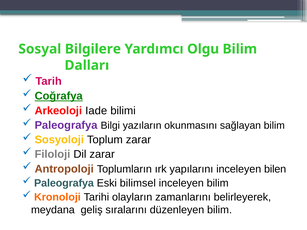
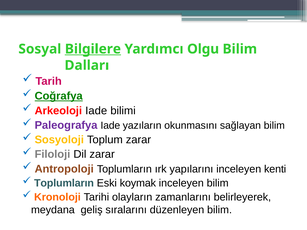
Bilgilere underline: none -> present (93, 49)
Paleografya Bilgi: Bilgi -> Iade (110, 126)
bilen: bilen -> kenti (275, 169)
Paleografya: Paleografya -> Toplumların (64, 183)
bilimsel: bilimsel -> koymak (138, 183)
